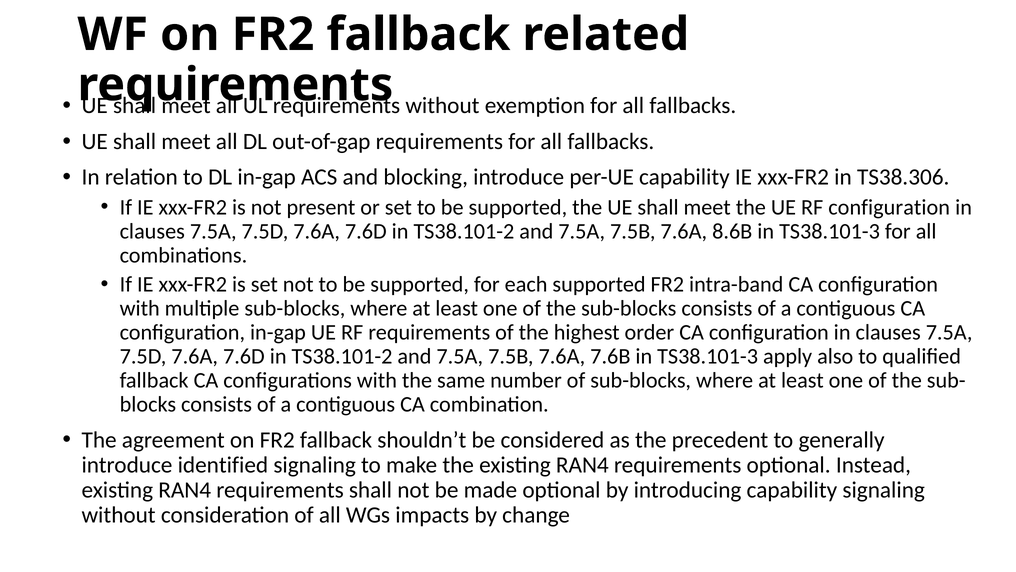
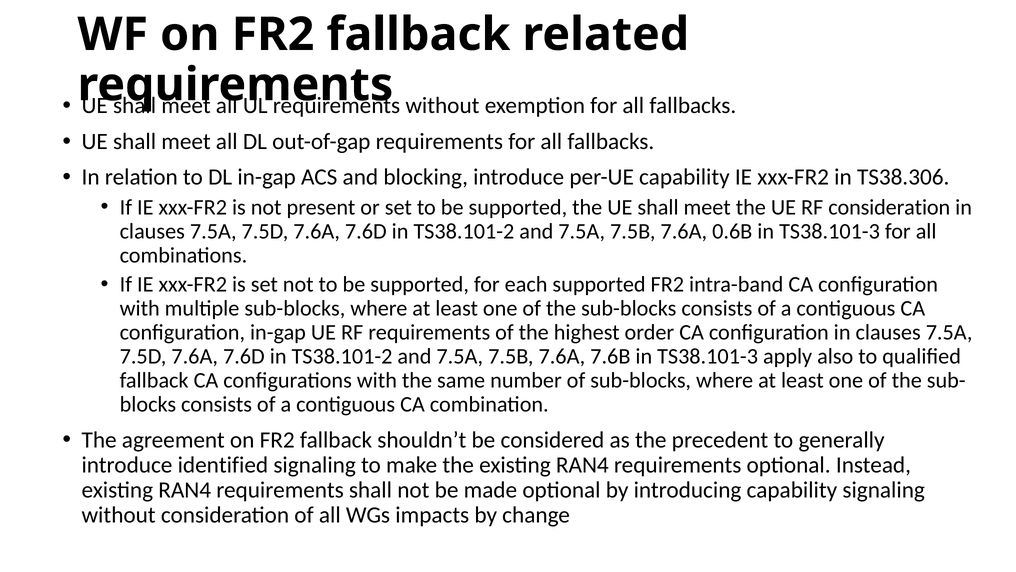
RF configuration: configuration -> consideration (889, 207)
8.6B: 8.6B -> 0.6B (732, 231)
